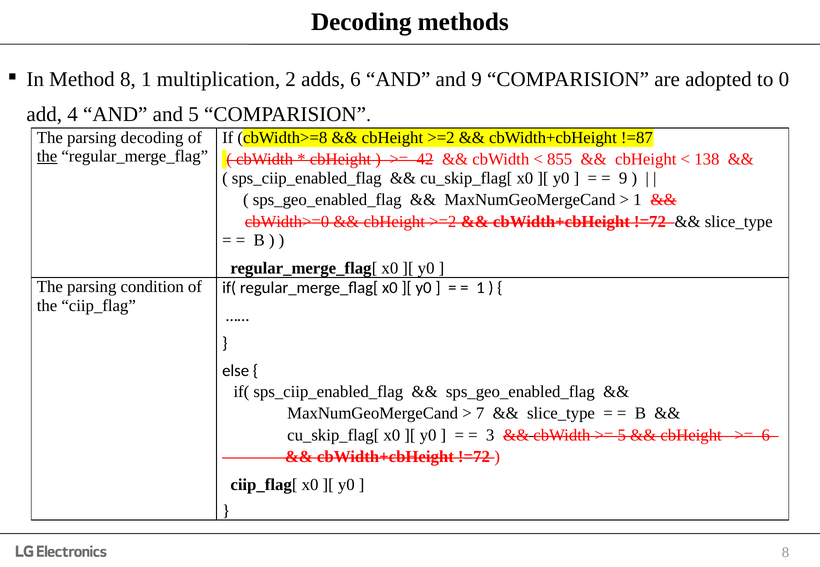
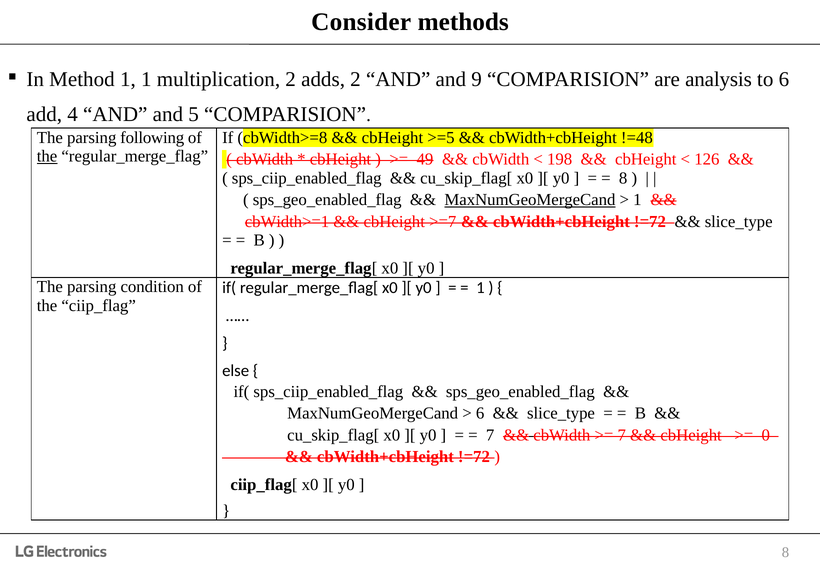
Decoding: Decoding -> Consider (361, 22)
Method 8: 8 -> 1 (128, 79)
adds 6: 6 -> 2 (356, 79)
adopted: adopted -> analysis (719, 79)
to 0: 0 -> 6 (784, 79)
parsing decoding: decoding -> following (152, 138)
>=2: >=2 -> >=5 (441, 138)
!=87: !=87 -> !=48 (637, 138)
42: 42 -> 49 (425, 160)
855: 855 -> 198 (560, 160)
138: 138 -> 126 (707, 160)
9: 9 -> 8 (623, 178)
MaxNumGeoMergeCand underline: none -> present (530, 200)
cbWidth>=0: cbWidth>=0 -> cbWidth>=1 (287, 222)
>=2: >=2 -> >=7 (443, 222)
7: 7 -> 6 (480, 414)
3: 3 -> 7 (490, 436)
5: 5 -> 7 (622, 436)
6: 6 -> 0 (766, 436)
